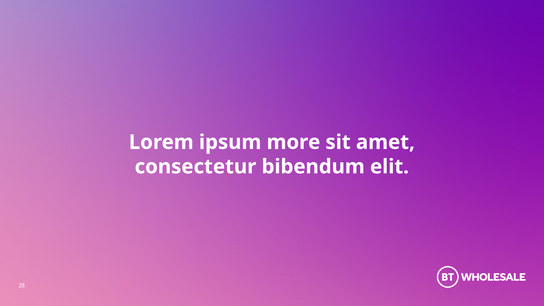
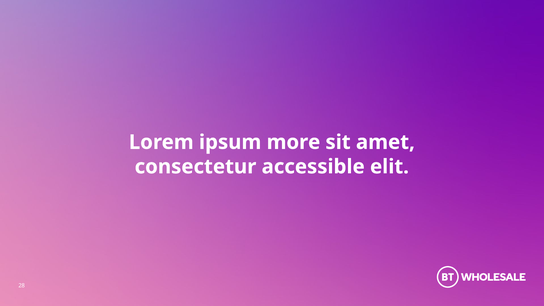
bibendum: bibendum -> accessible (313, 167)
